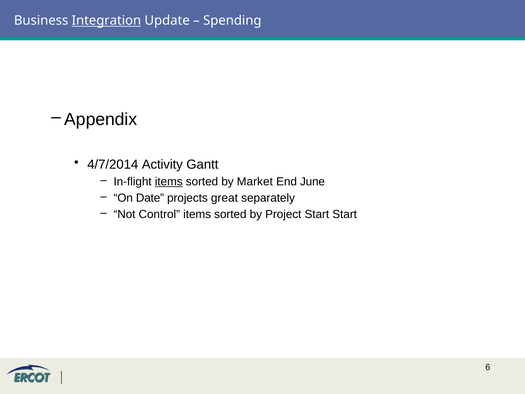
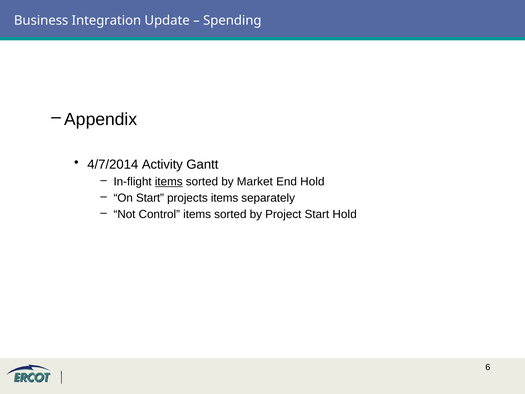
Integration underline: present -> none (106, 21)
End June: June -> Hold (312, 182)
On Date: Date -> Start (150, 198)
projects great: great -> items (225, 198)
Start Start: Start -> Hold (345, 214)
